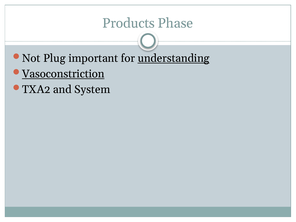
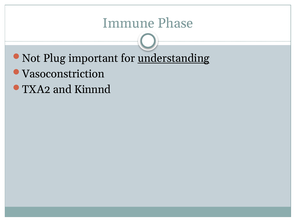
Products: Products -> Immune (128, 23)
Vasoconstriction underline: present -> none (63, 74)
System: System -> Kinnnd (92, 89)
